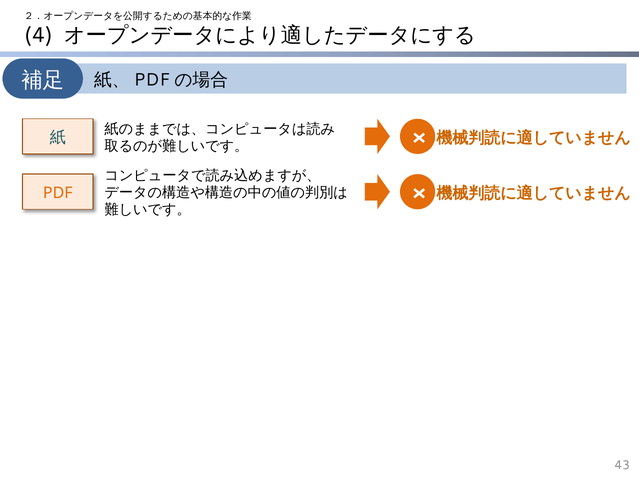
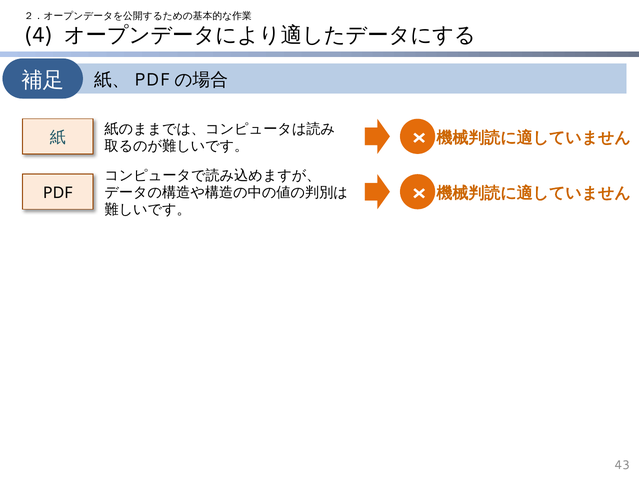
PDF colour: orange -> black (58, 193)
